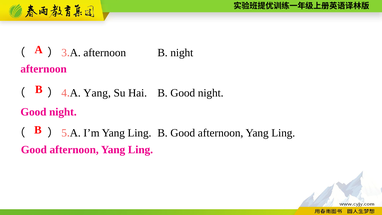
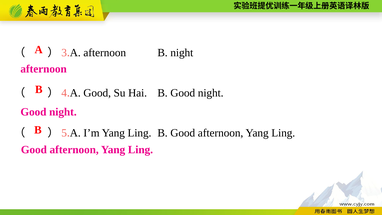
A Yang: Yang -> Good (97, 93)
